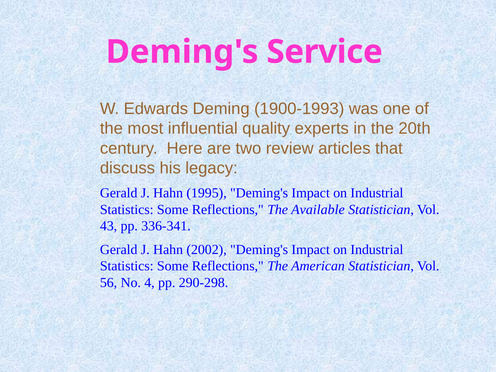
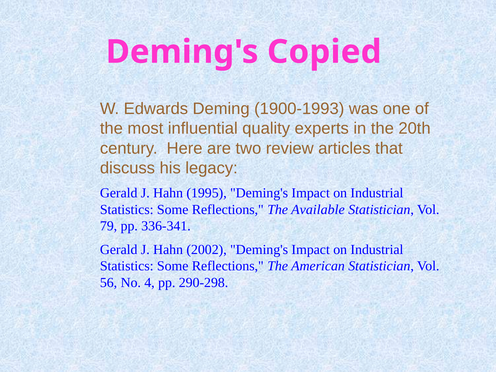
Service: Service -> Copied (324, 52)
43: 43 -> 79 (109, 226)
